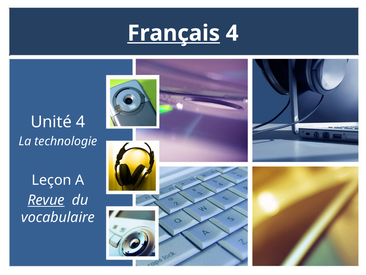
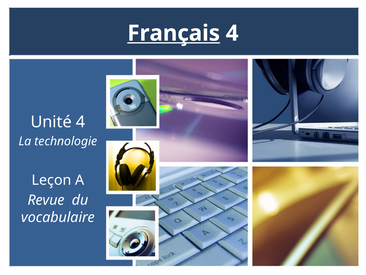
Revue underline: present -> none (46, 200)
